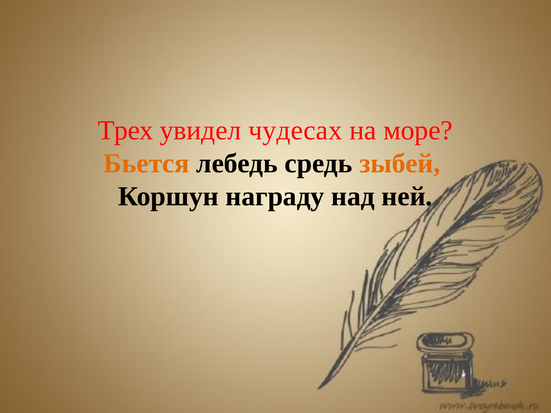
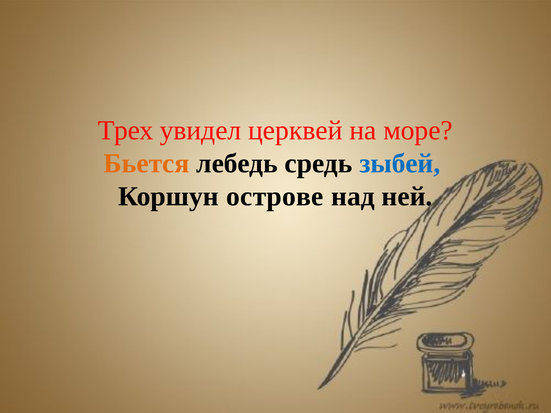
чудесах: чудесах -> церквей (295, 130)
зыбей colour: orange -> blue (400, 163)
награду: награду -> острове (275, 196)
